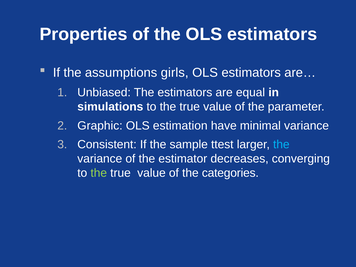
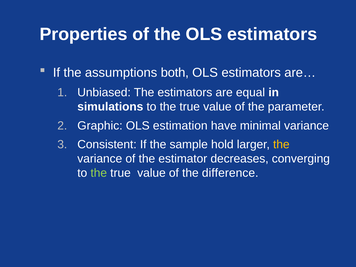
girls: girls -> both (175, 73)
ttest: ttest -> hold (222, 145)
the colour: light blue -> yellow (281, 145)
categories: categories -> difference (230, 173)
